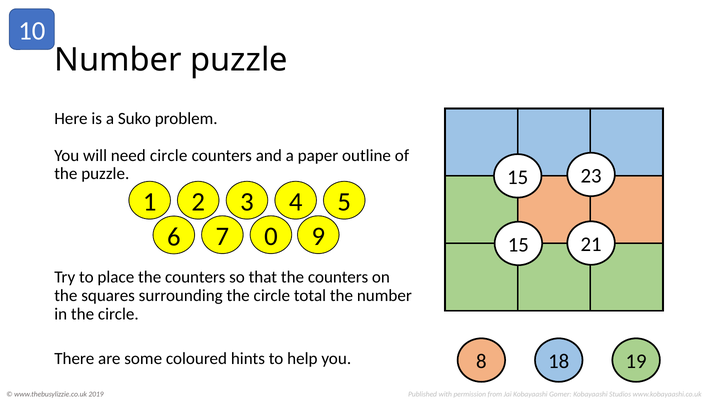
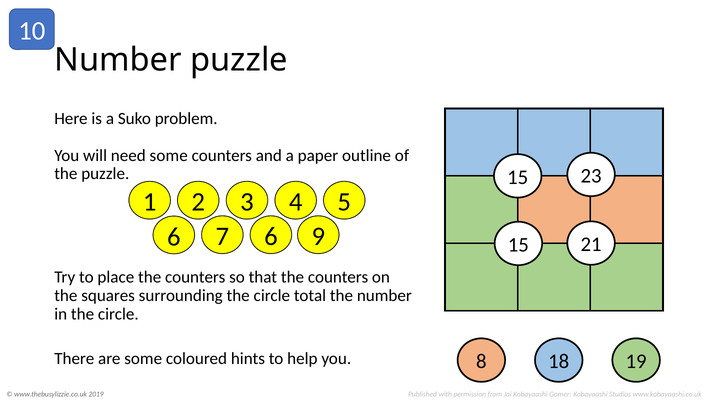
need circle: circle -> some (169, 155)
7 0: 0 -> 6 (271, 236)
